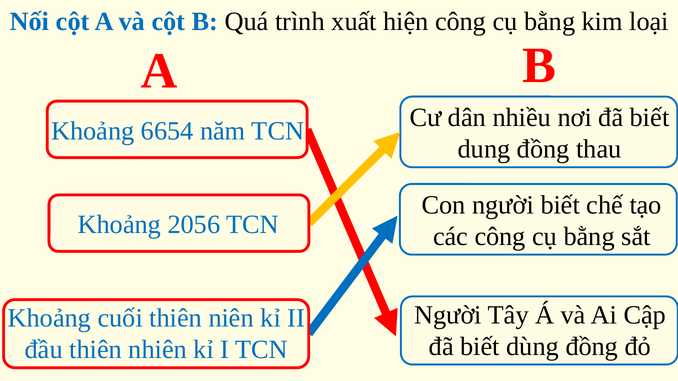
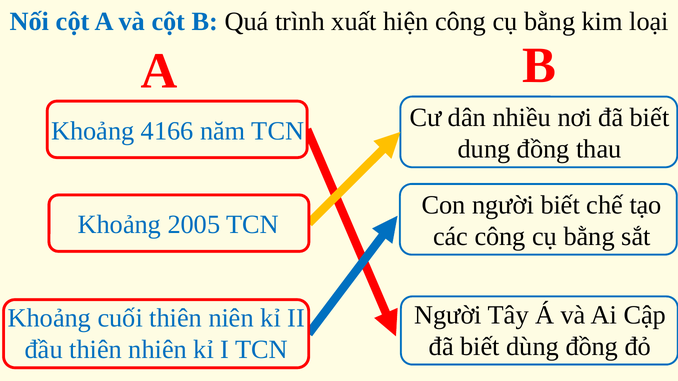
6654: 6654 -> 4166 (167, 131)
2056: 2056 -> 2005 (194, 225)
